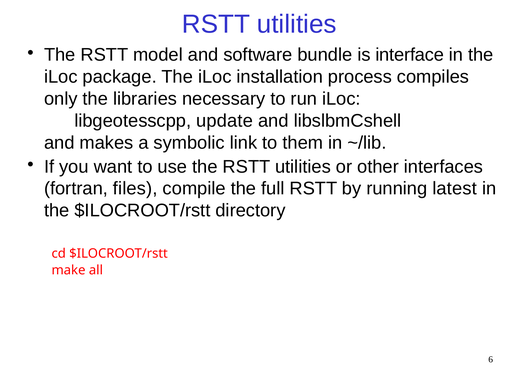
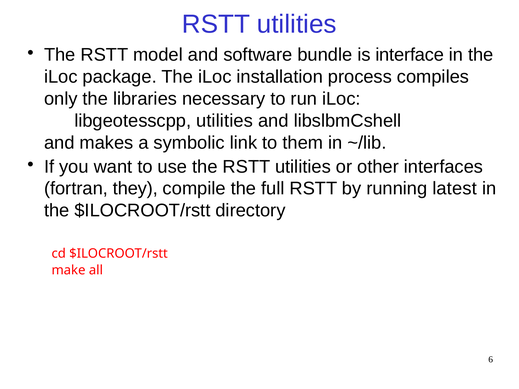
libgeotesscpp update: update -> utilities (225, 121)
files: files -> they (135, 189)
